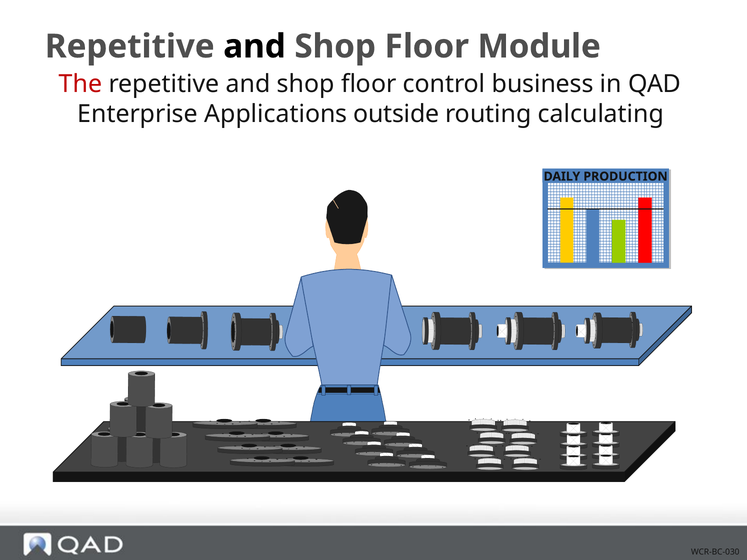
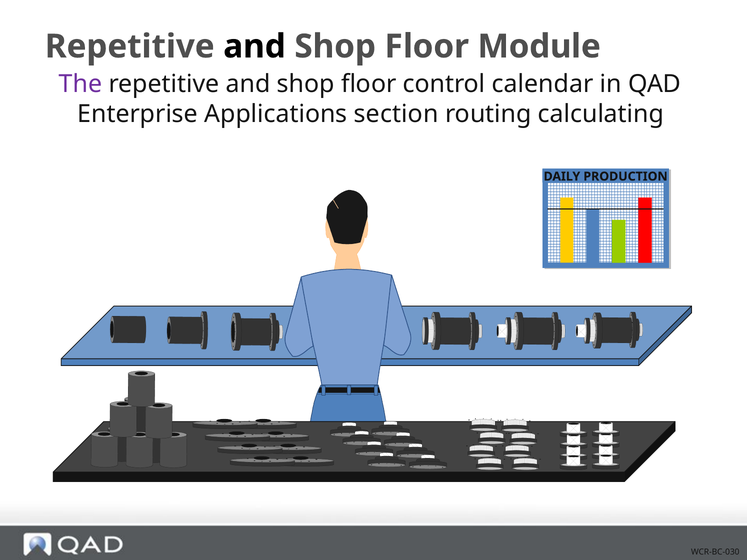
The colour: red -> purple (80, 84)
business: business -> calendar (543, 84)
outside: outside -> section (396, 114)
